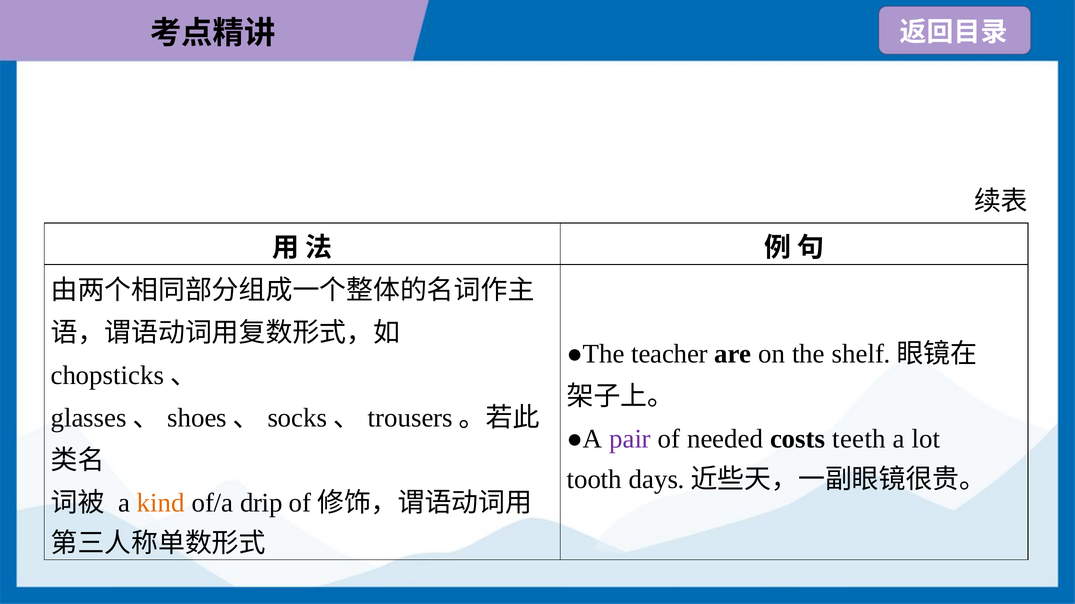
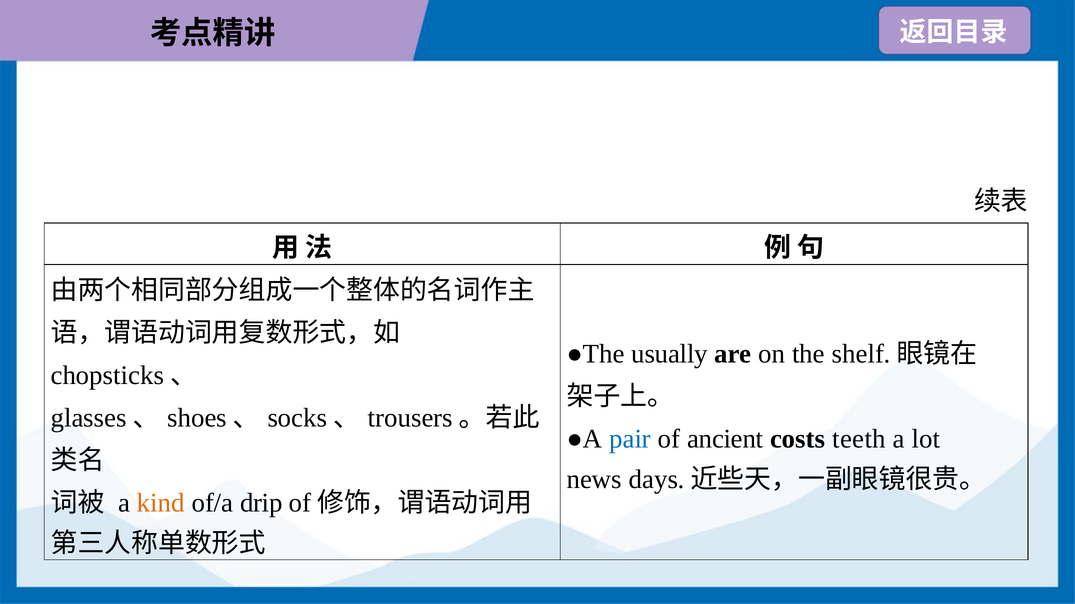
teacher: teacher -> usually (670, 354)
pair colour: purple -> blue (630, 440)
needed: needed -> ancient (725, 440)
tooth: tooth -> news (594, 480)
